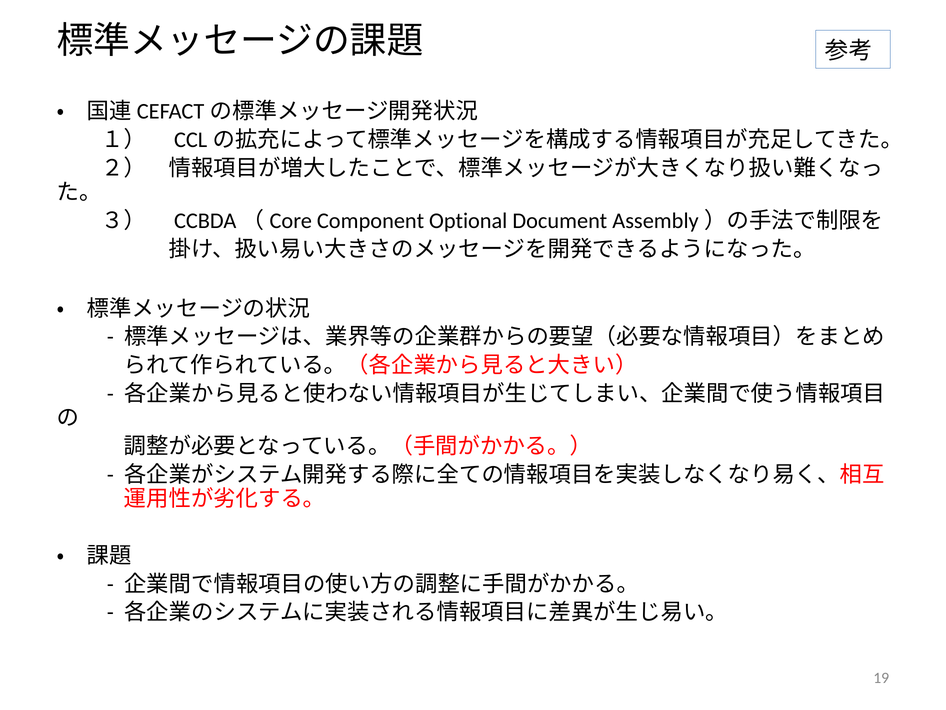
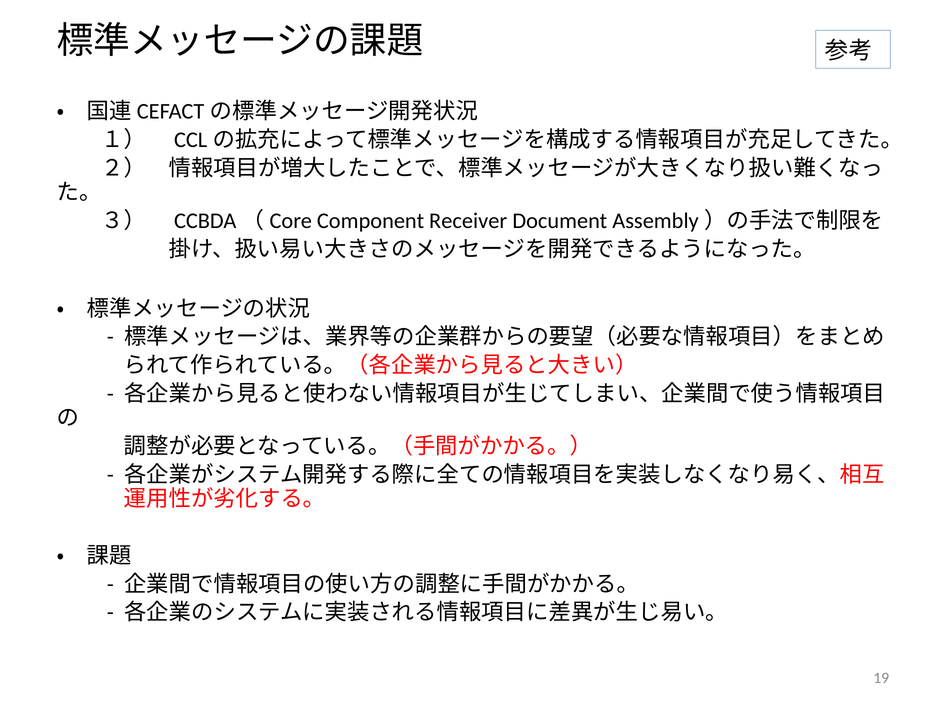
Optional: Optional -> Receiver (468, 221)
